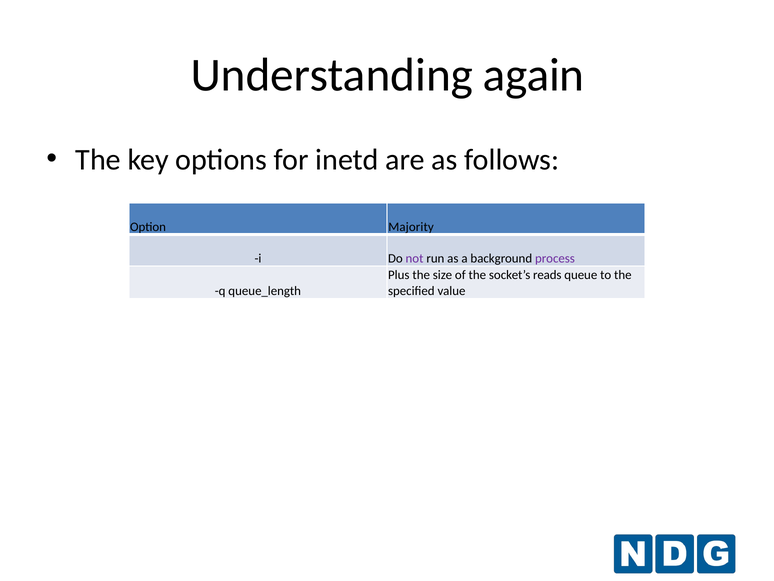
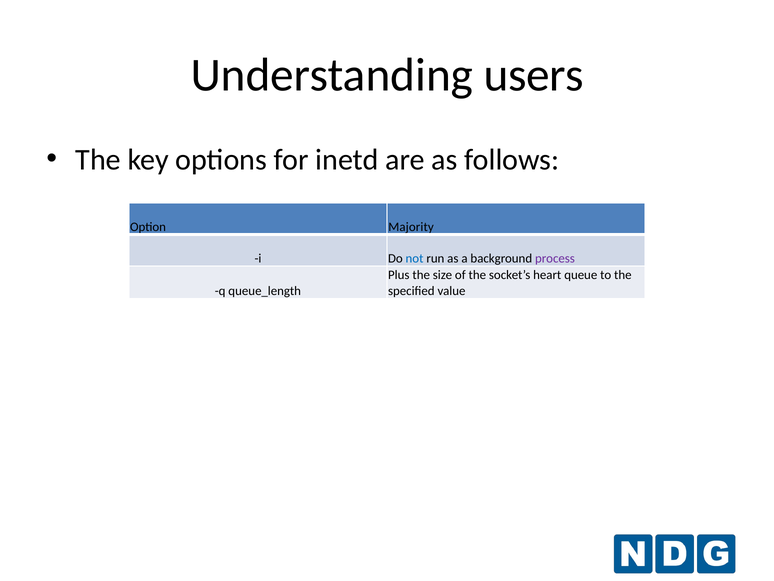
again: again -> users (534, 75)
not colour: purple -> blue (415, 258)
reads: reads -> heart (547, 275)
